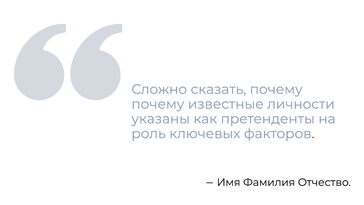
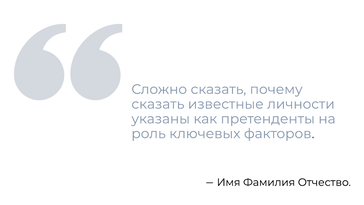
почему: почему -> сказать (158, 104)
